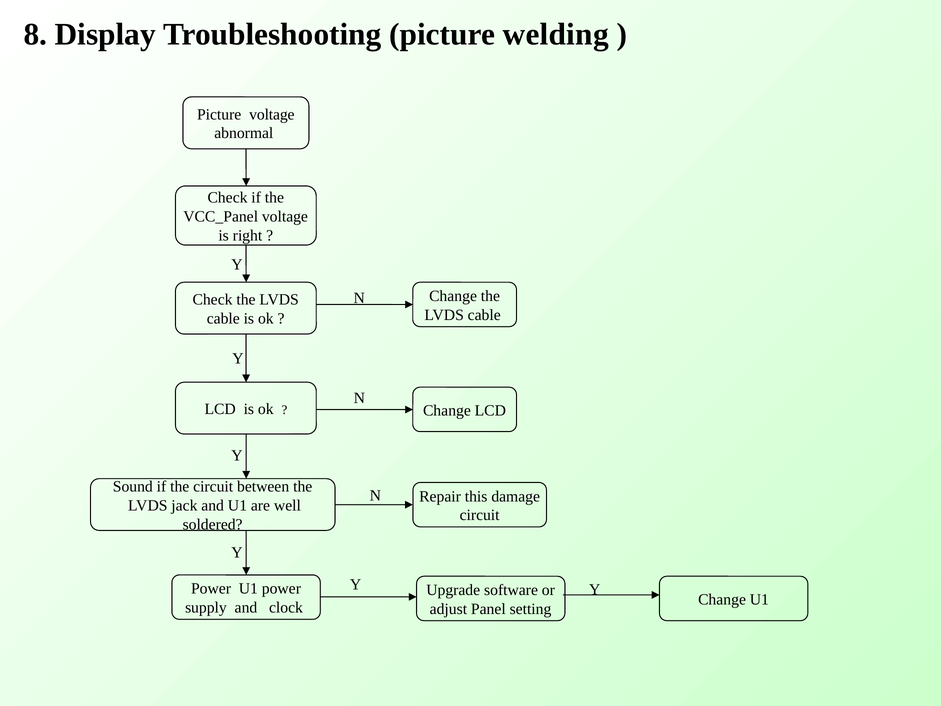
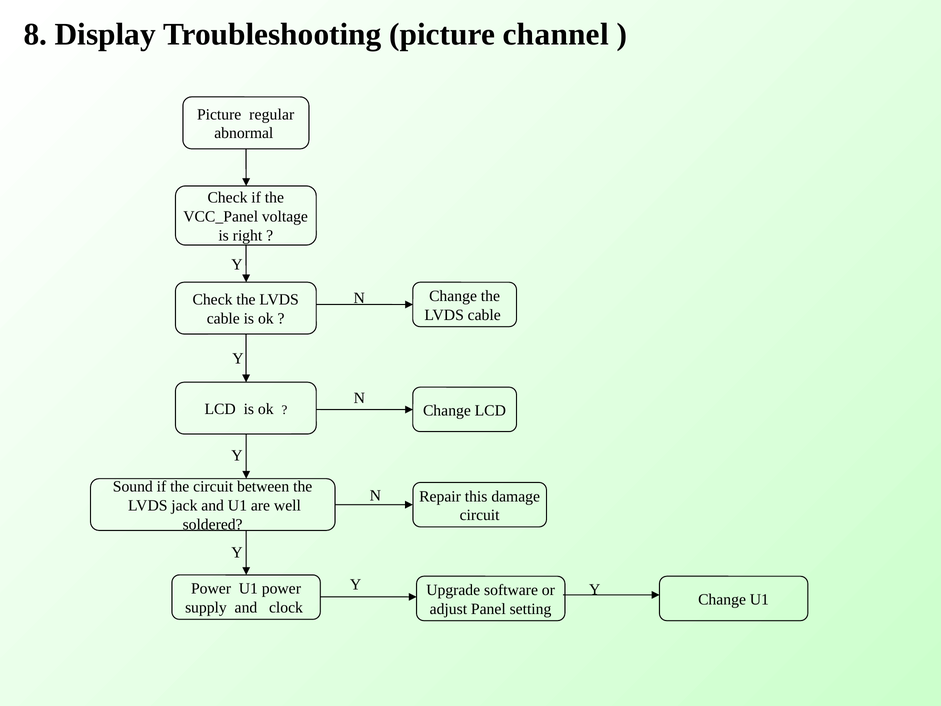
welding: welding -> channel (556, 34)
Picture voltage: voltage -> regular (272, 114)
